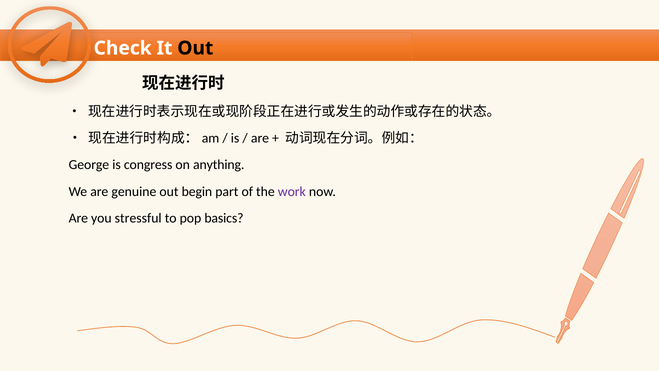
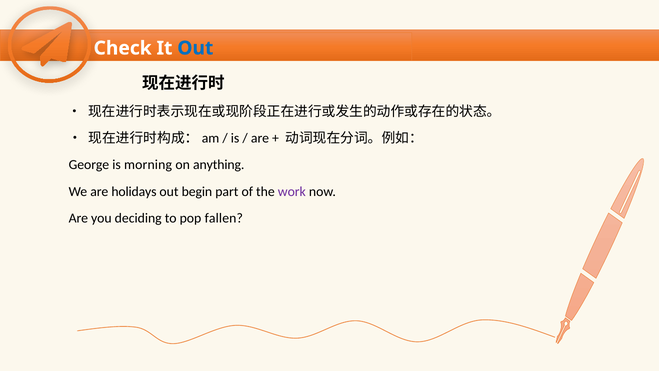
Out colour: black -> blue (195, 48)
congress: congress -> morning (148, 165)
genuine: genuine -> holidays (134, 191)
stressful: stressful -> deciding (138, 218)
basics: basics -> fallen (224, 218)
